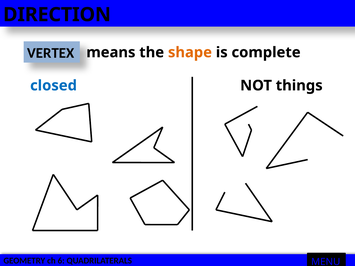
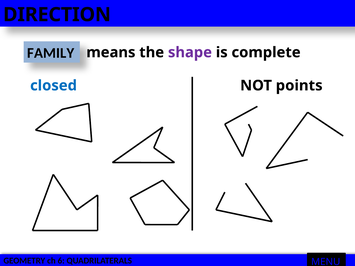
VERTEX: VERTEX -> FAMILY (51, 53)
shape colour: orange -> purple (190, 52)
things: things -> points (299, 86)
